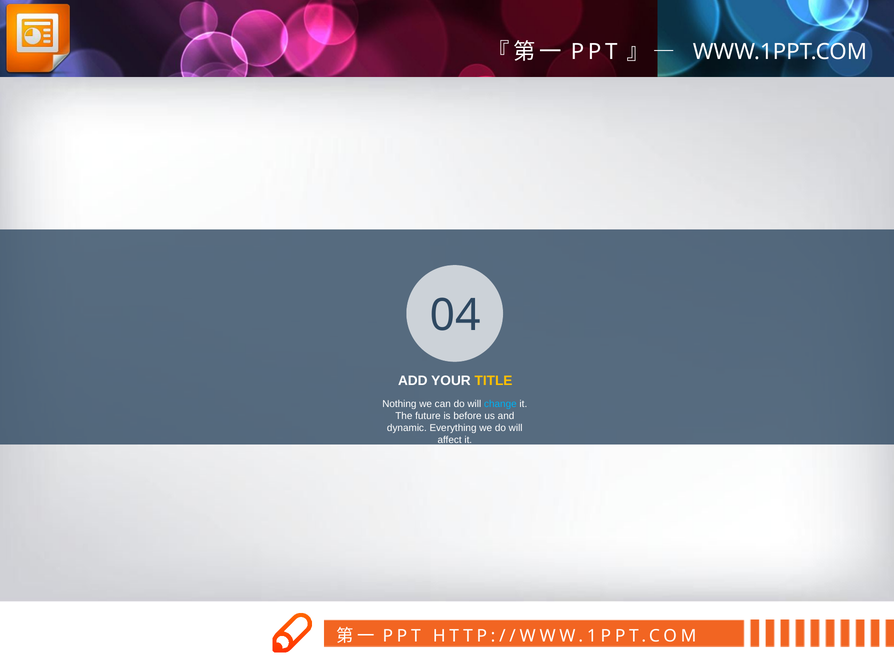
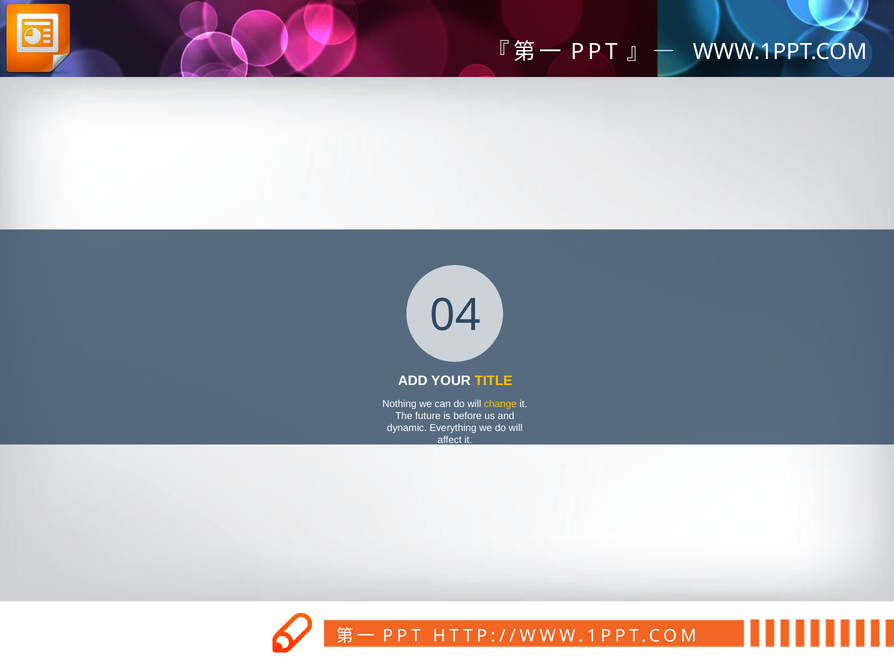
change colour: light blue -> yellow (500, 404)
